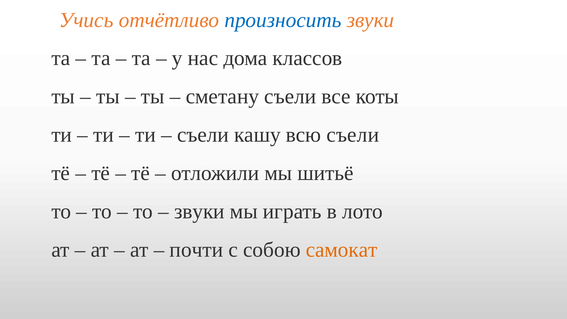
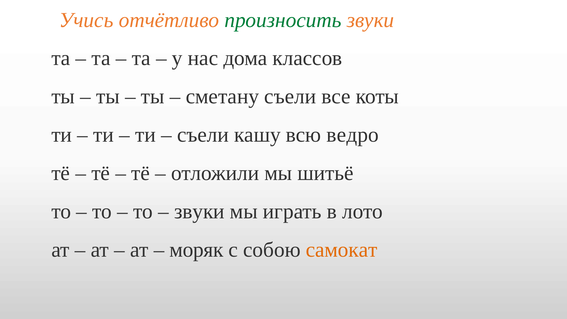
произносить colour: blue -> green (283, 20)
всю съели: съели -> ведро (353, 135)
почти: почти -> моряк (196, 250)
